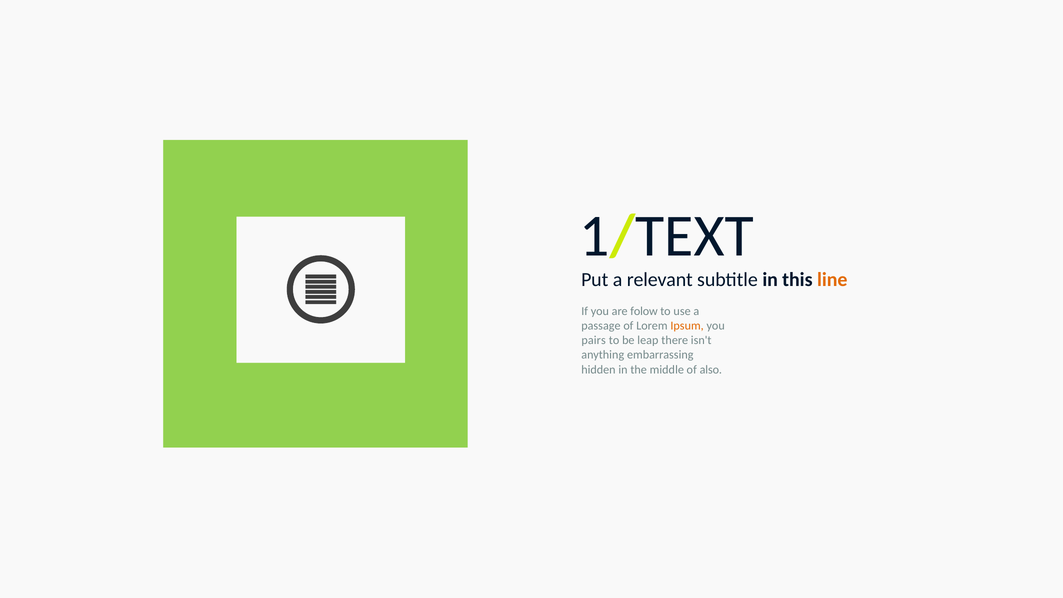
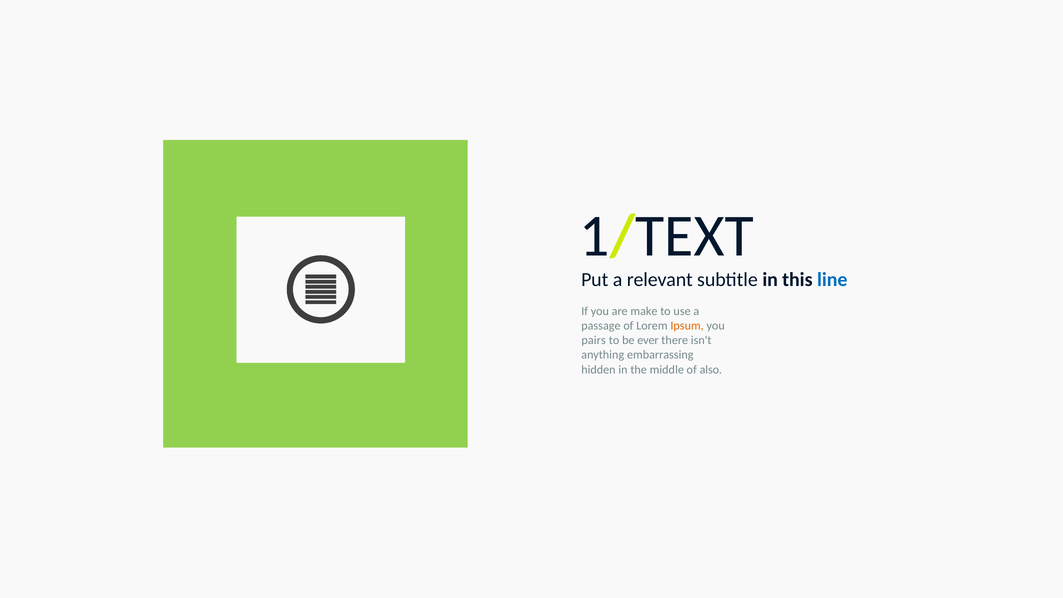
line colour: orange -> blue (832, 280)
folow: folow -> make (644, 311)
leap: leap -> ever (648, 340)
